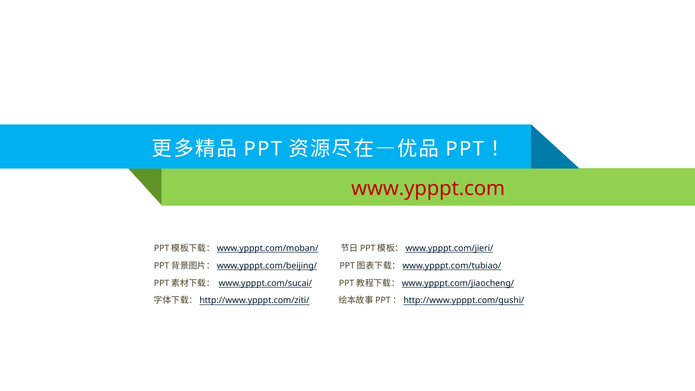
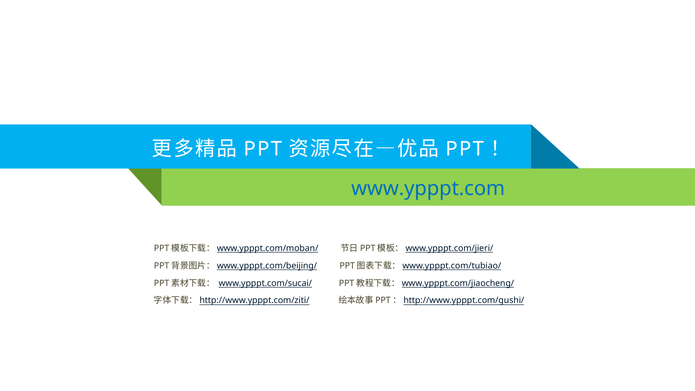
www.ypppt.com colour: red -> blue (428, 188)
